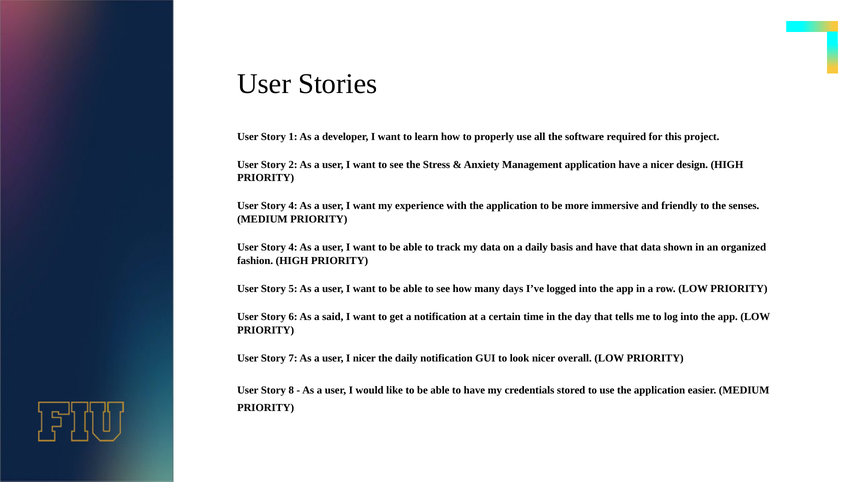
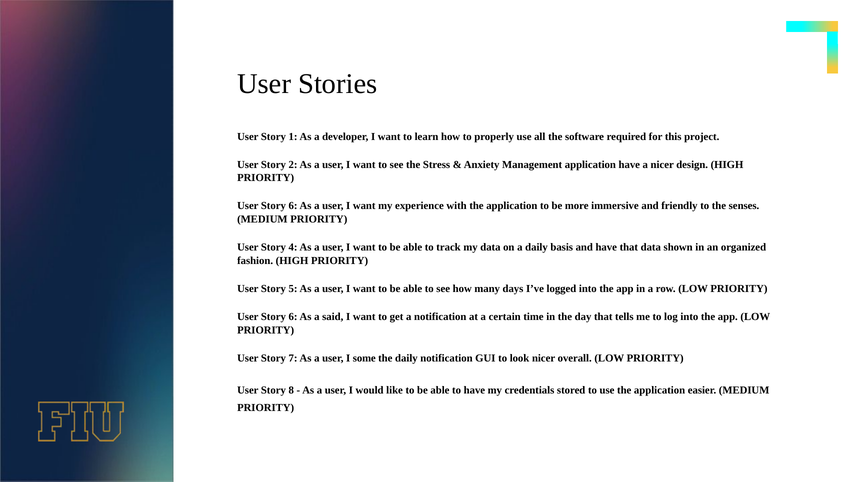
4: 4 -> 6 (293, 206)
I nicer: nicer -> some (364, 358)
